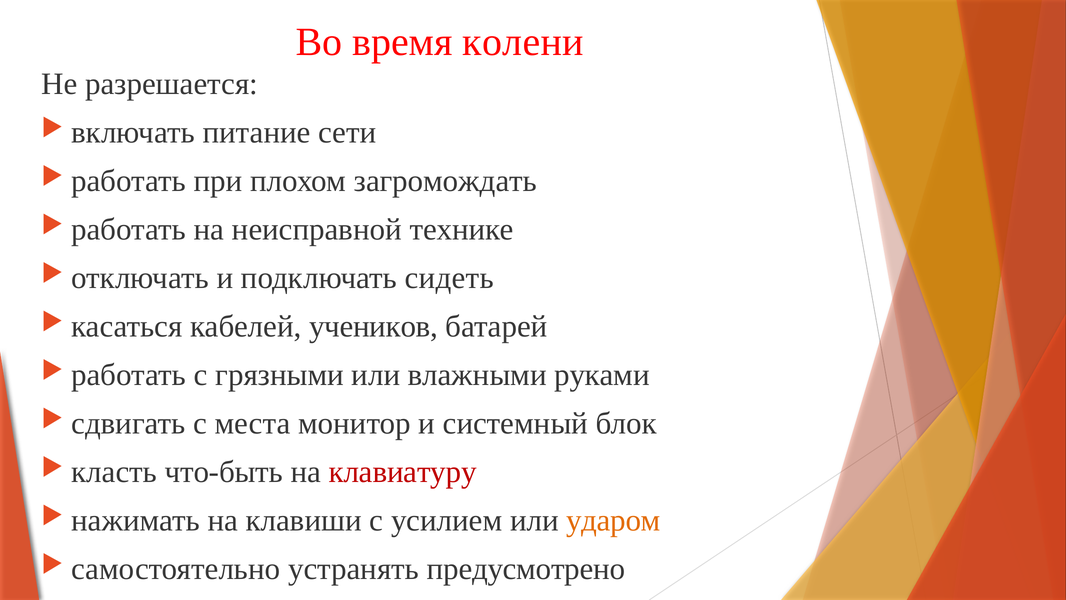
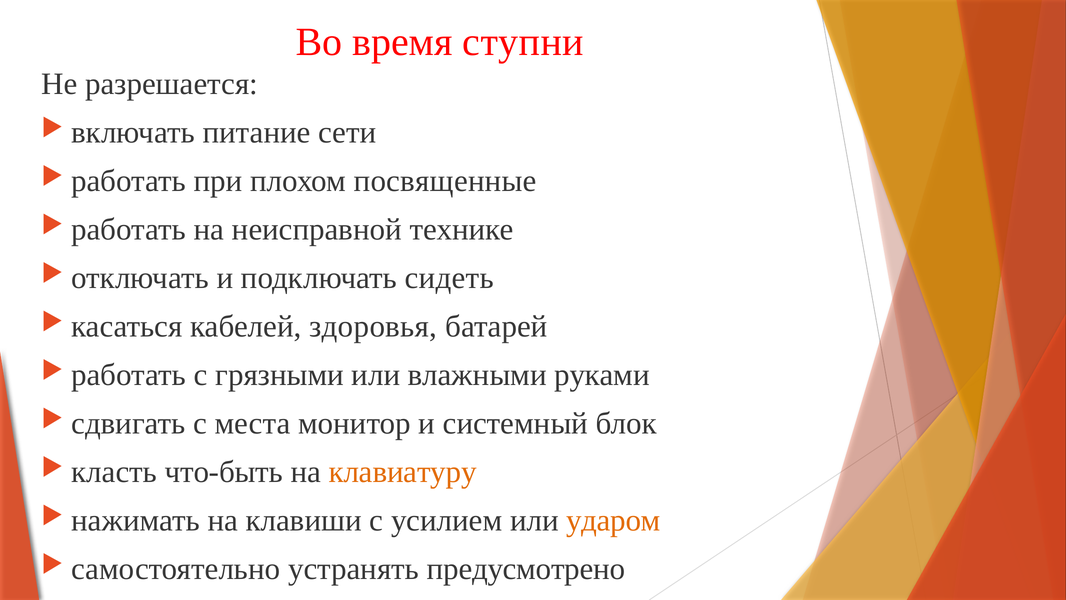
колени: колени -> ступни (523, 42)
загромождать: загромождать -> посвященные (445, 181)
учеников: учеников -> здоровья (373, 326)
клавиатуру colour: red -> orange (403, 472)
